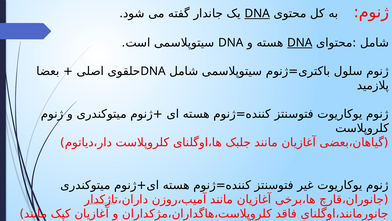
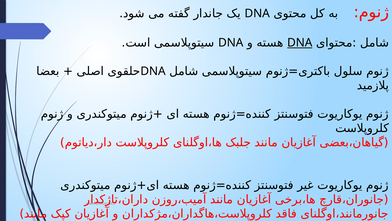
DNA underline: present -> none (257, 13)
